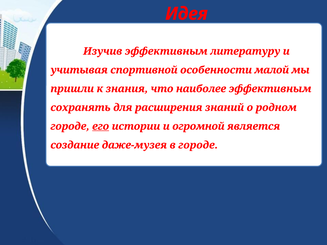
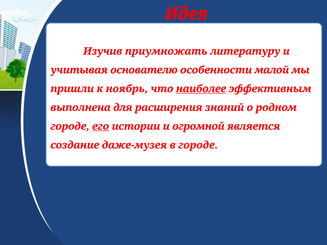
Изучив эффективным: эффективным -> приумножать (166, 51)
спортивной: спортивной -> основателю (144, 70)
знания: знания -> ноябрь (127, 89)
наиболее underline: none -> present (201, 89)
сохранять: сохранять -> выполнена (81, 108)
